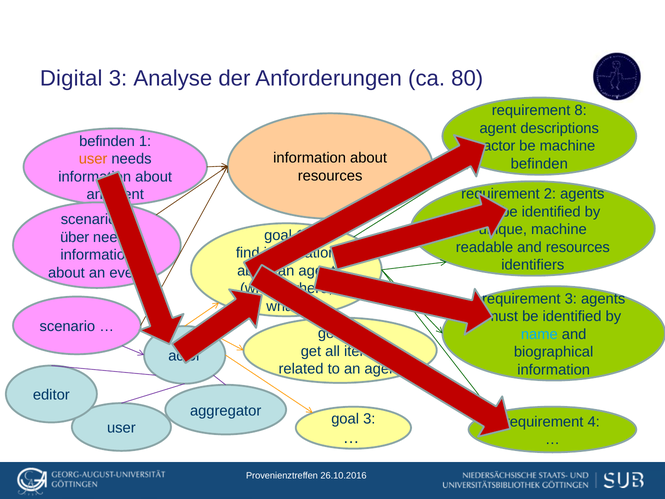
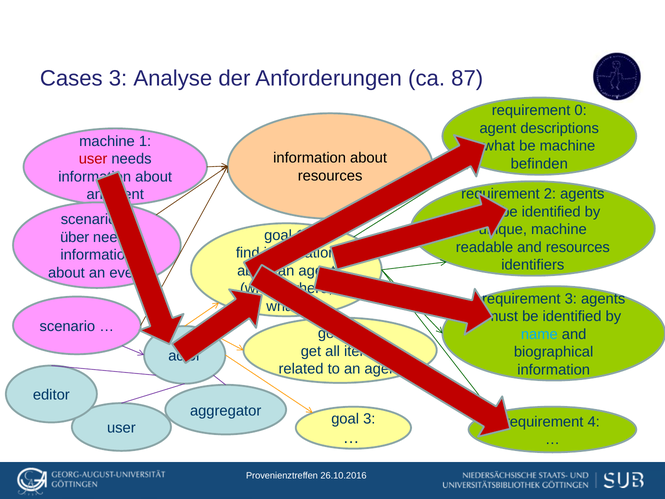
Digital: Digital -> Cases (71, 78)
80: 80 -> 87 (467, 78)
8: 8 -> 0 (581, 111)
befinden: befinden -> machine (107, 141)
actor: actor -> what (499, 146)
user colour: orange -> red (93, 159)
